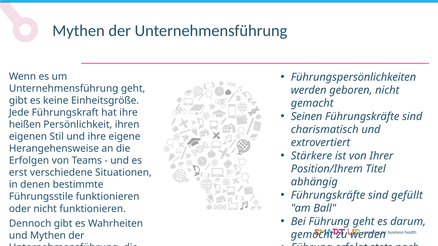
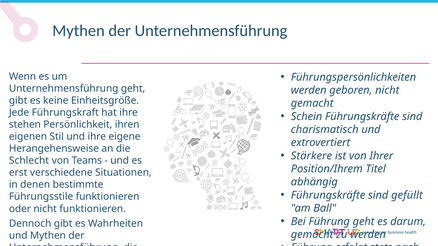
Seinen: Seinen -> Schein (307, 117)
heißen: heißen -> stehen (25, 125)
Erfolgen: Erfolgen -> Schlecht (29, 161)
